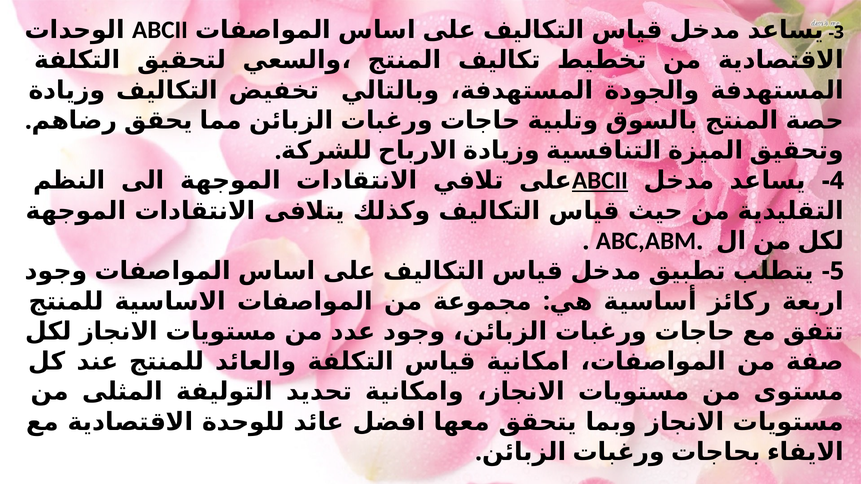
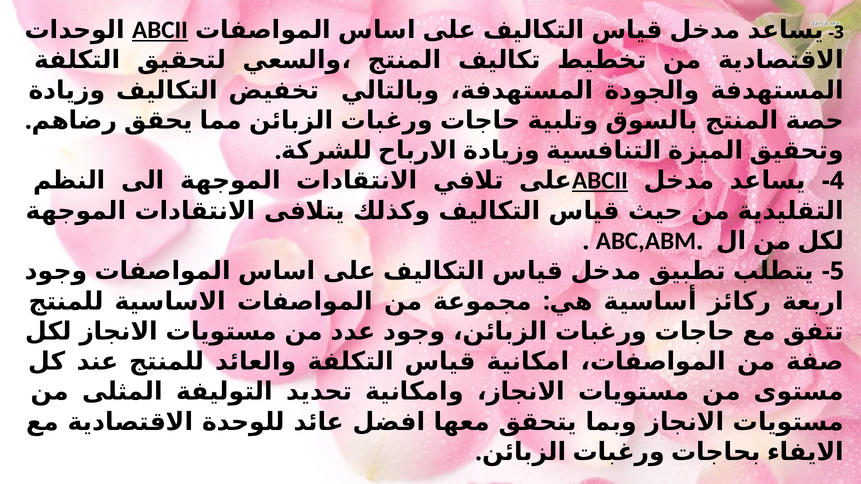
ABCII underline: none -> present (160, 30)
